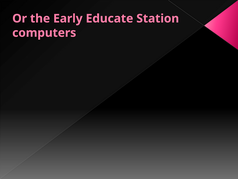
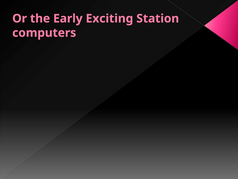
Educate: Educate -> Exciting (109, 18)
